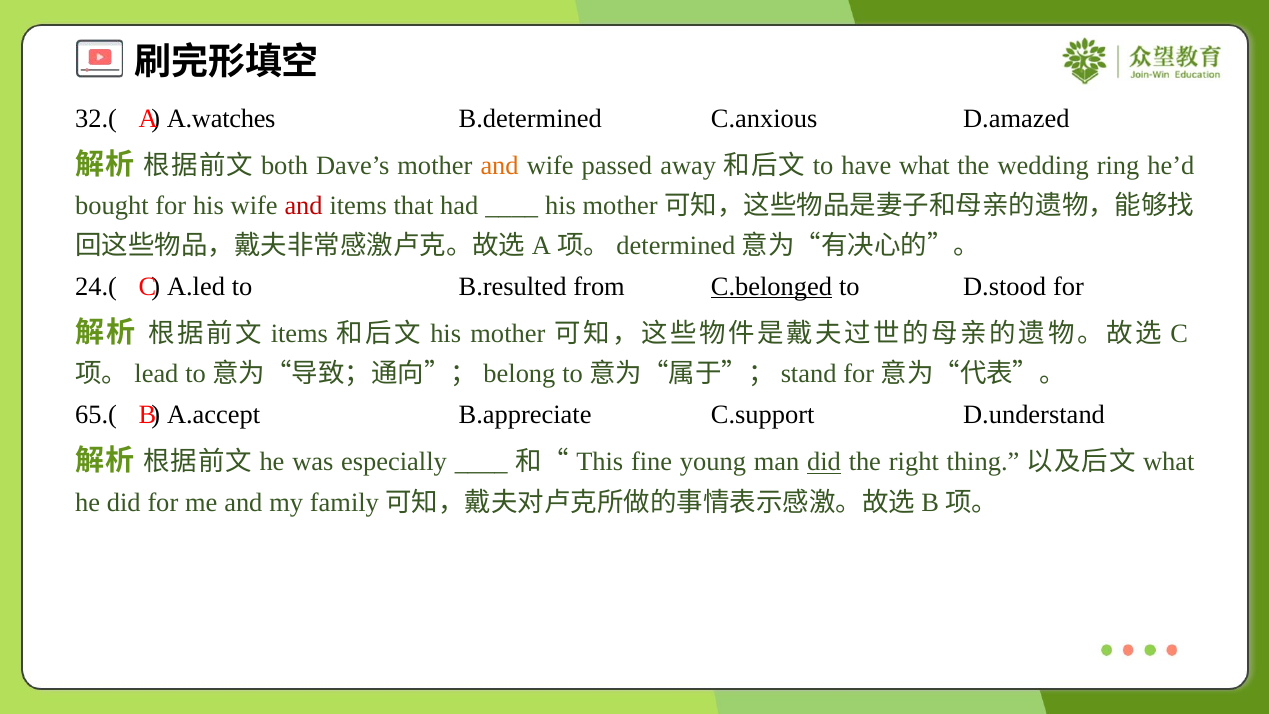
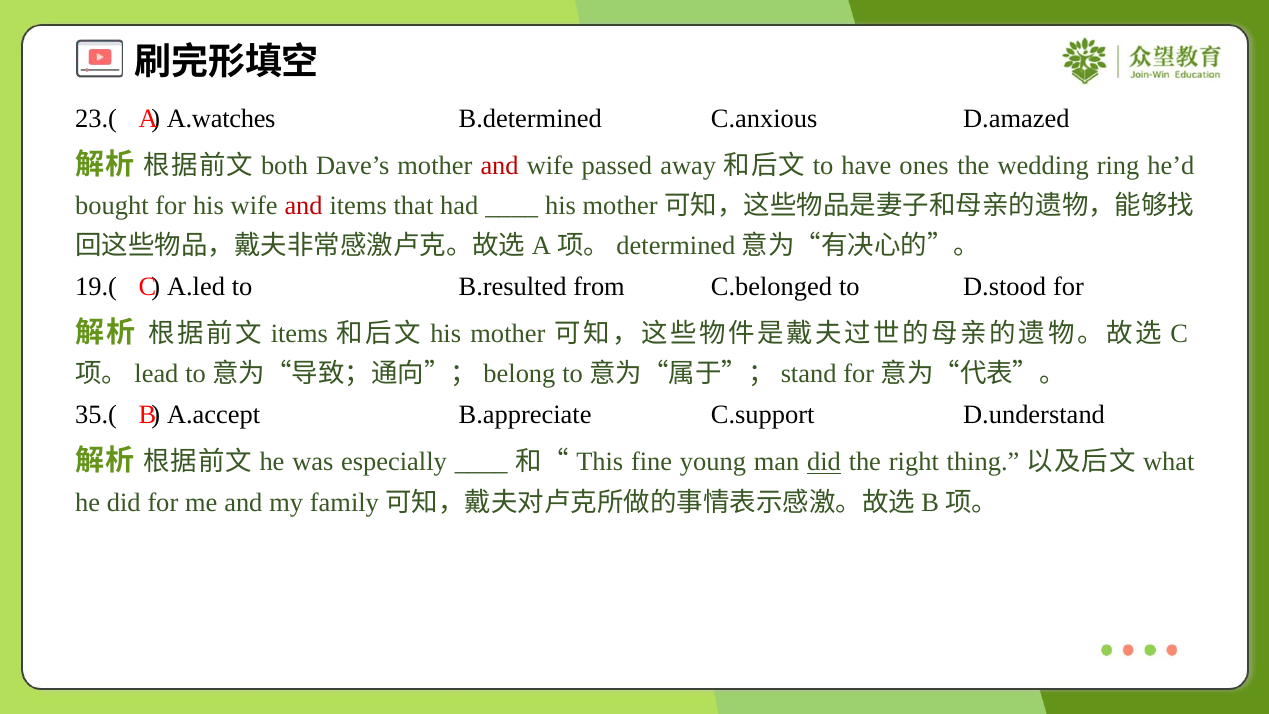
32.(: 32.( -> 23.( (96, 119)
and colour: orange -> red (500, 166)
have what: what -> ones (924, 166)
24.(: 24.( -> 19.( (96, 286)
C.belonged underline: present -> none (771, 286)
65.(: 65.( -> 35.( (96, 414)
